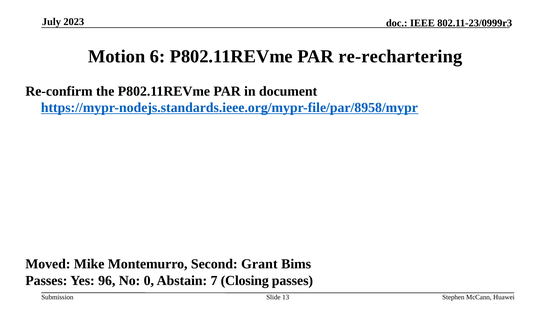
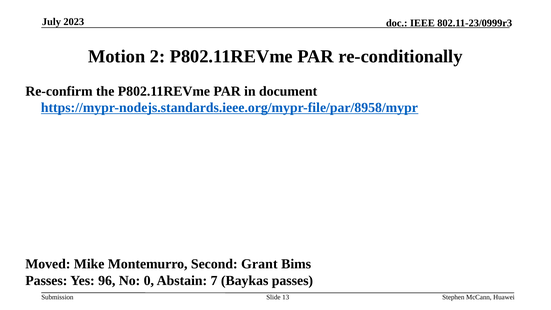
6: 6 -> 2 (157, 56)
re-rechartering: re-rechartering -> re-conditionally (400, 56)
Closing: Closing -> Baykas (245, 281)
